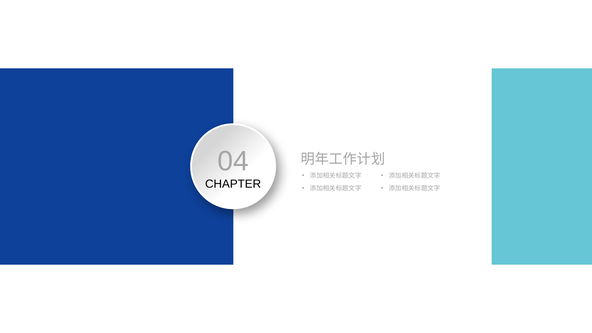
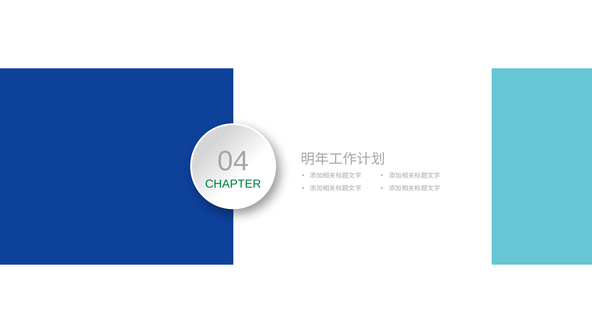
CHAPTER colour: black -> green (233, 184)
